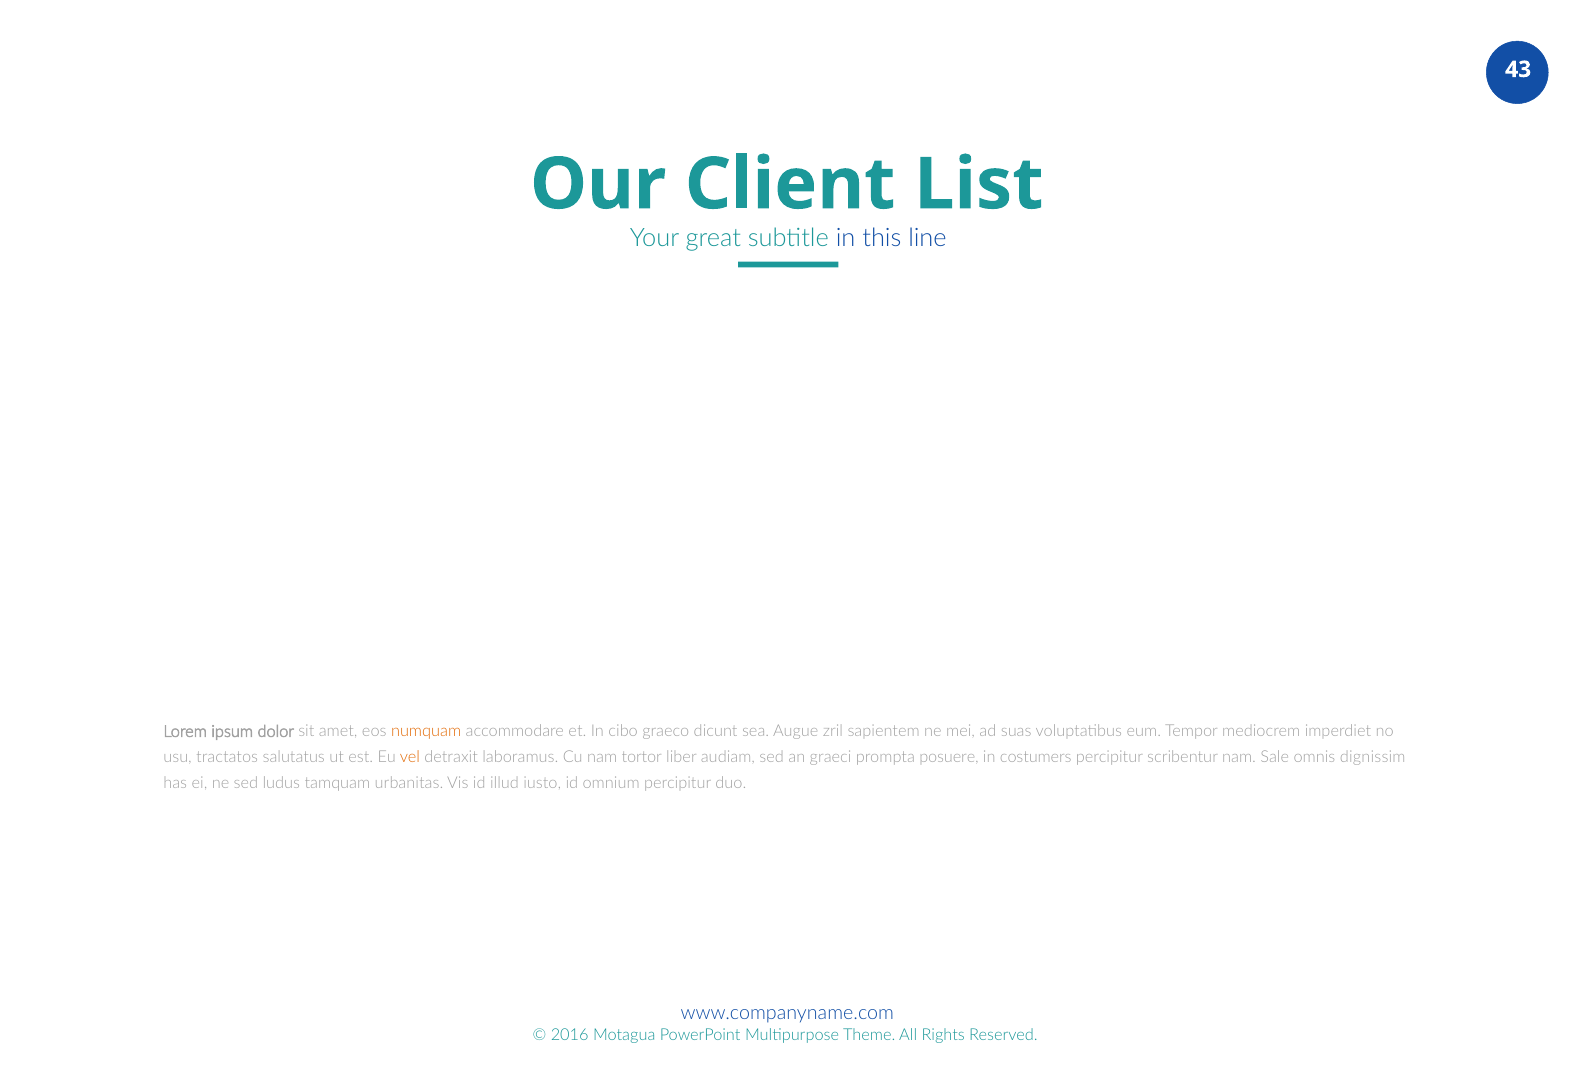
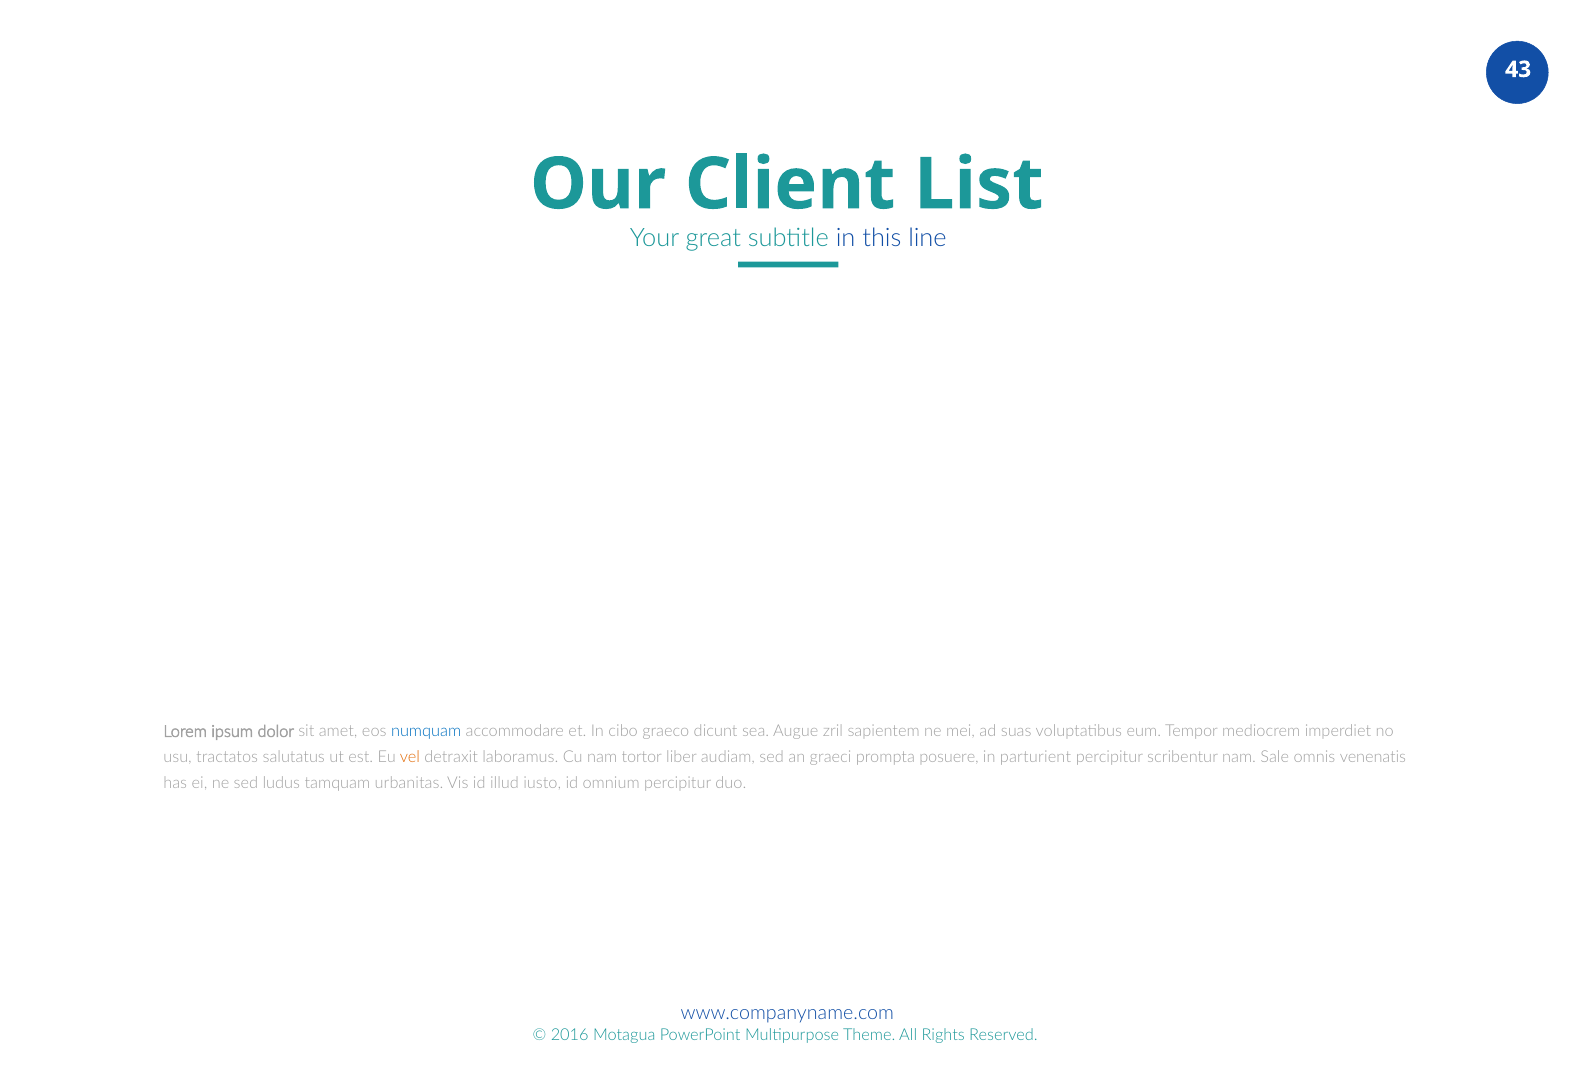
numquam colour: orange -> blue (426, 731)
costumers: costumers -> parturient (1036, 757)
dignissim: dignissim -> venenatis (1373, 757)
